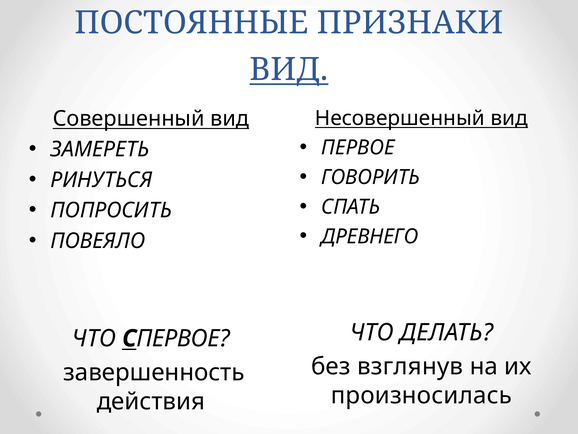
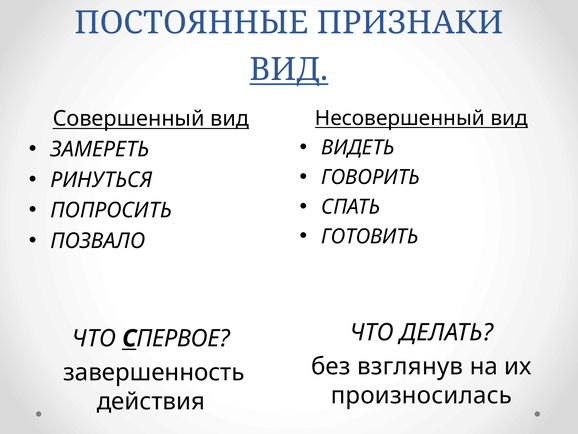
ПЕРВОЕ: ПЕРВОЕ -> ВИДЕТЬ (358, 148)
ДРЕВНЕГО: ДРЕВНЕГО -> ГОТОВИТЬ (370, 236)
ПОВЕЯЛО: ПОВЕЯЛО -> ПОЗВАЛО (98, 241)
